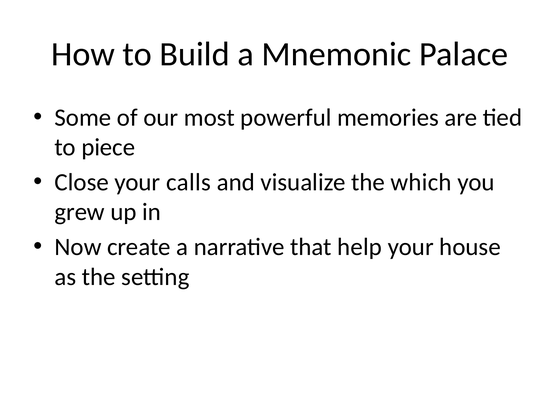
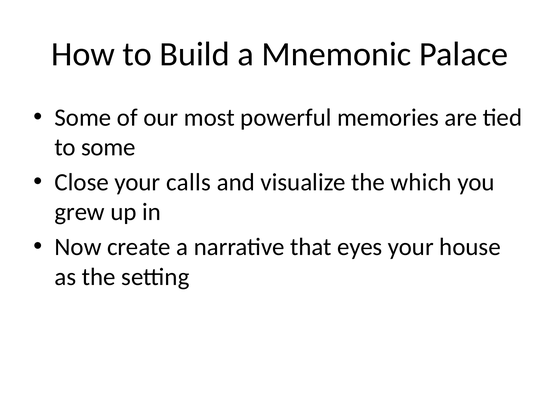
to piece: piece -> some (108, 147)
help: help -> eyes (360, 247)
